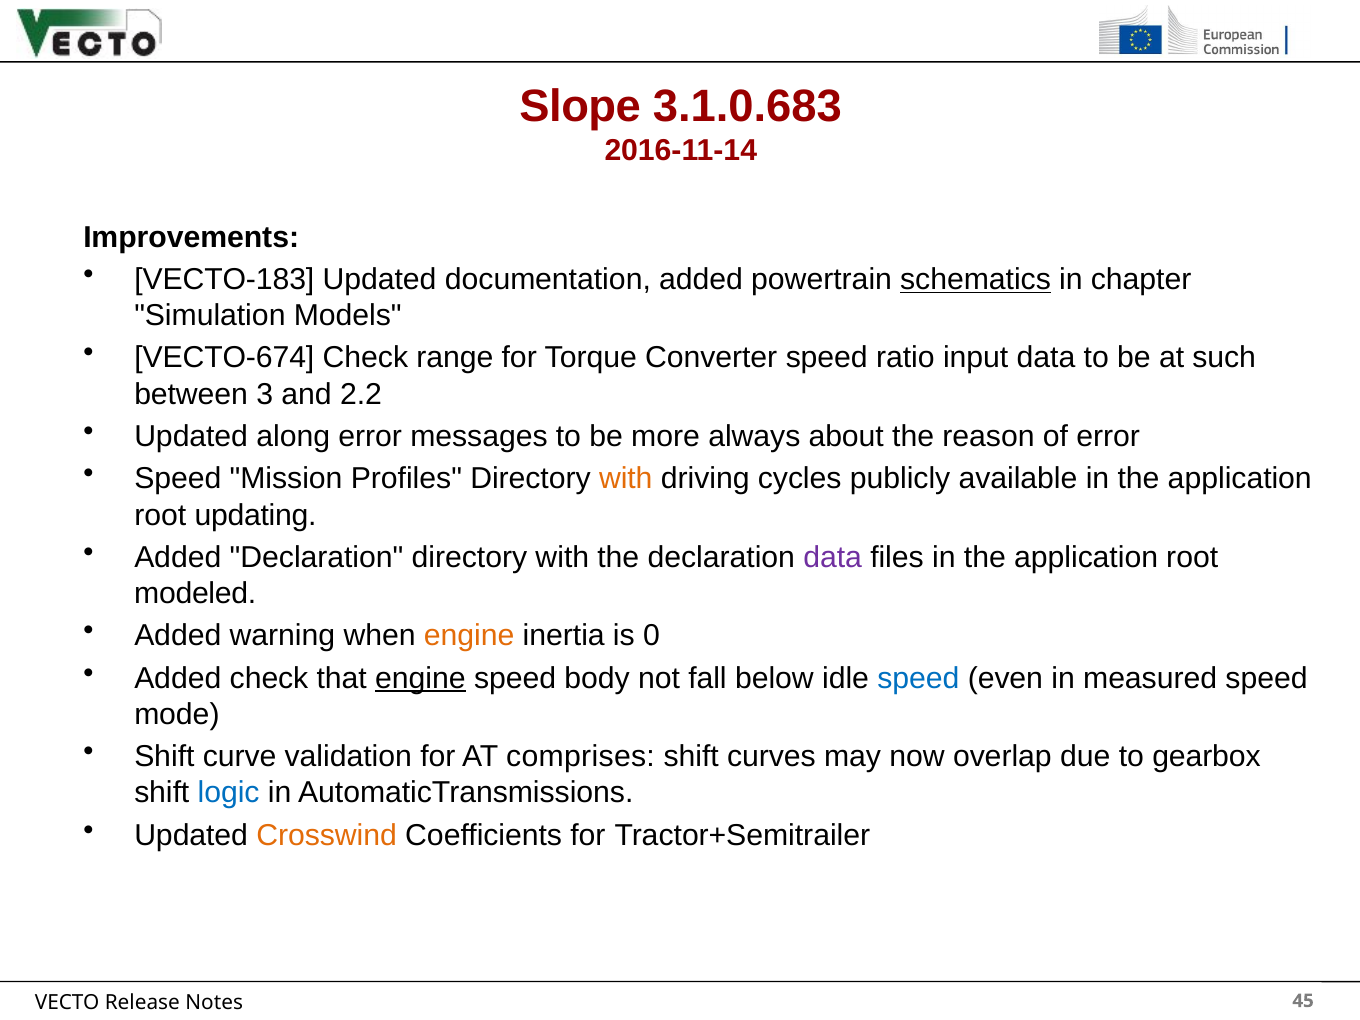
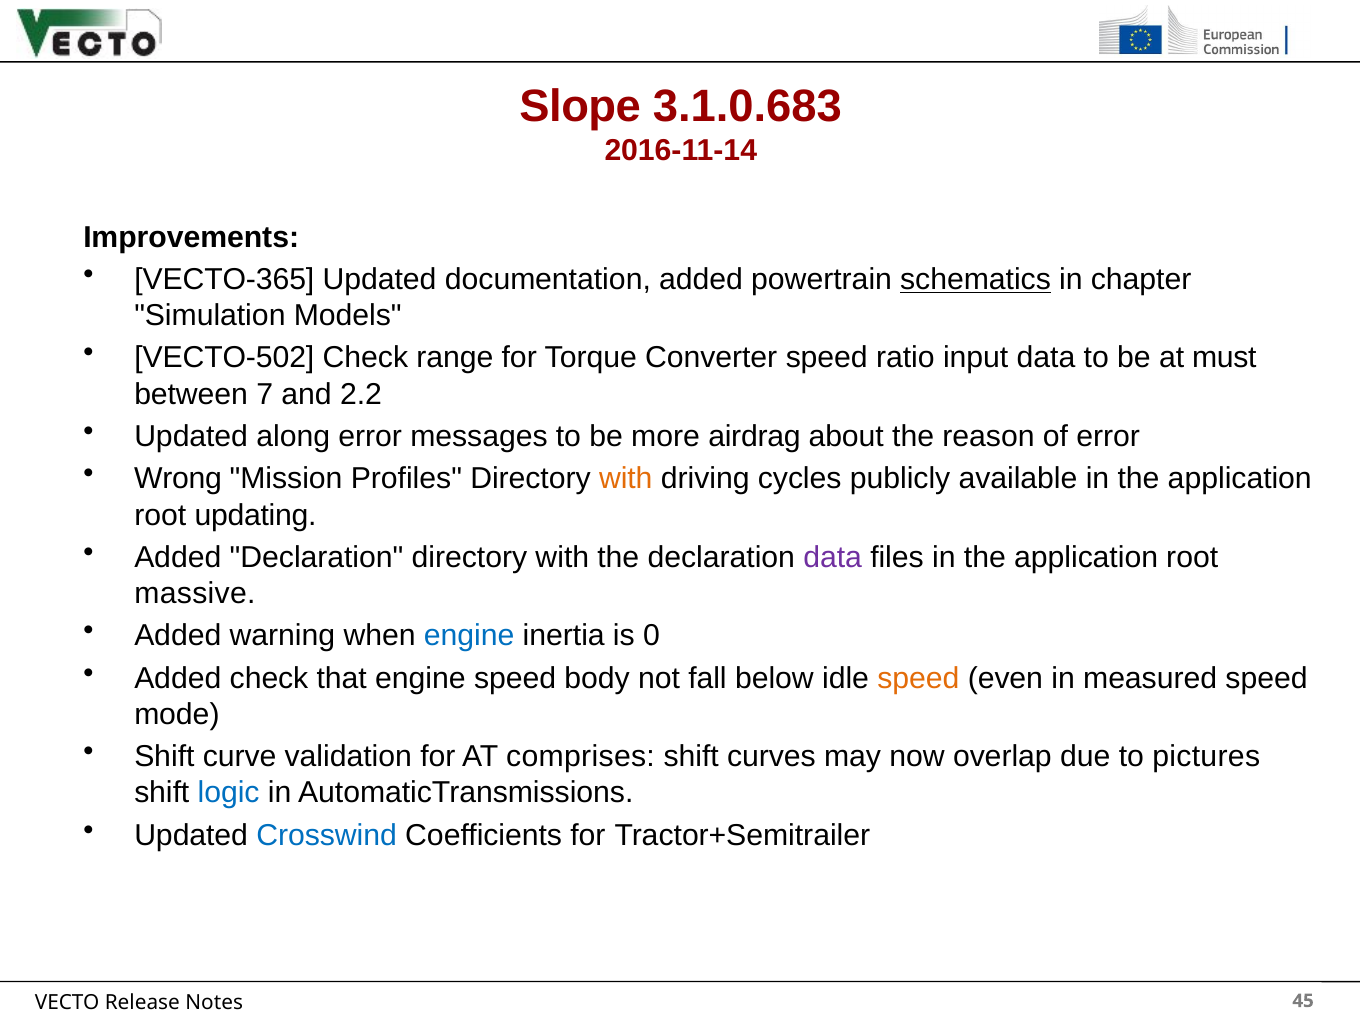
VECTO-183: VECTO-183 -> VECTO-365 (224, 279)
VECTO-674: VECTO-674 -> VECTO-502 (224, 358)
such: such -> must (1224, 358)
3: 3 -> 7 (265, 394)
always: always -> airdrag (754, 437)
Speed: Speed -> Wrong (178, 479)
modeled: modeled -> massive (195, 594)
engine colour: orange -> blue (469, 636)
engine underline: present -> none (420, 678)
speed colour: blue -> orange (918, 678)
gearbox: gearbox -> pictures (1206, 757)
Crosswind colour: orange -> blue (327, 835)
